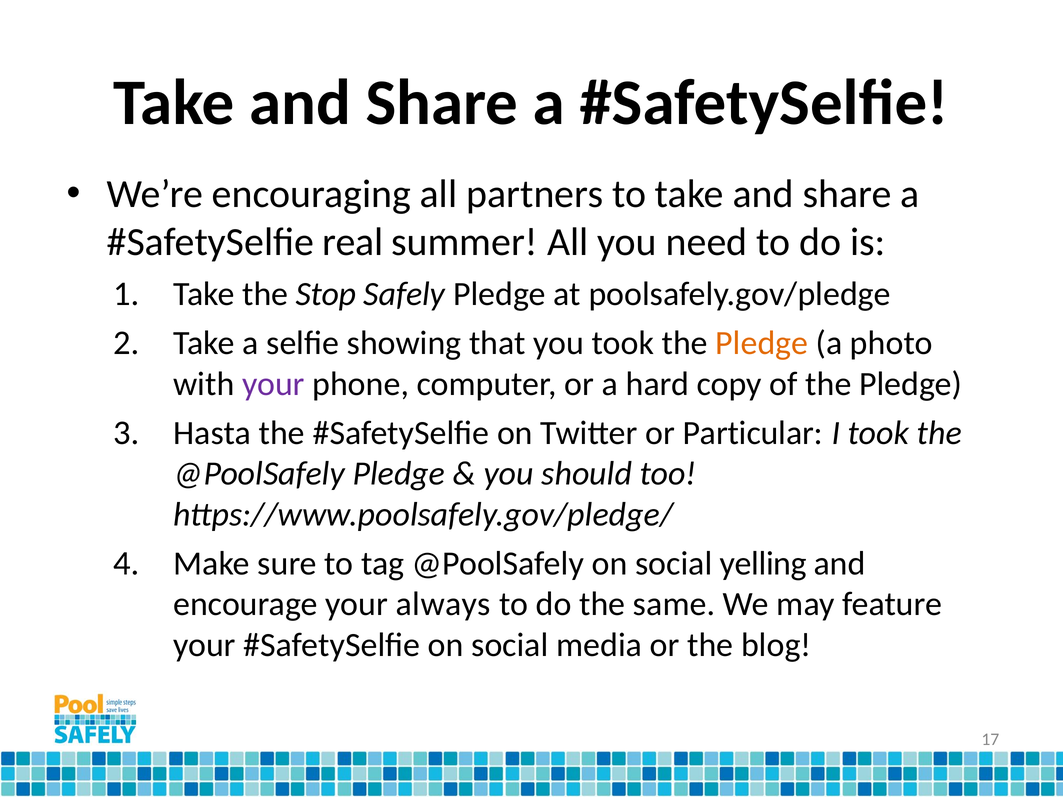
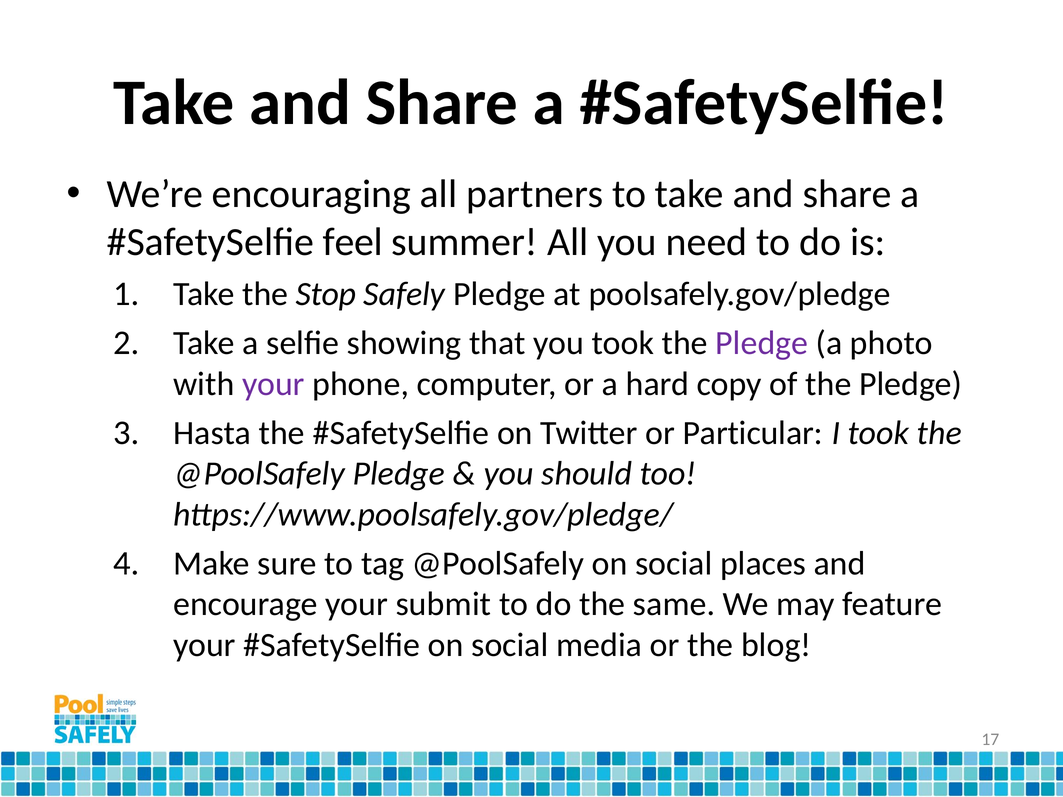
real: real -> feel (353, 242)
Pledge colour: orange -> purple (762, 343)
yelling: yelling -> places (763, 564)
always: always -> submit (443, 604)
